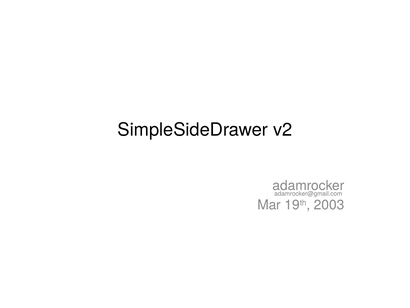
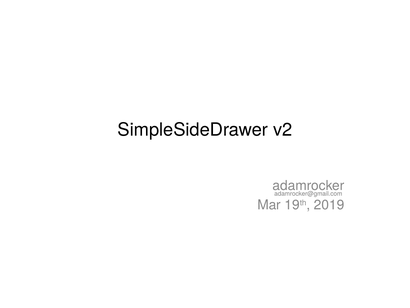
2003: 2003 -> 2019 (329, 205)
